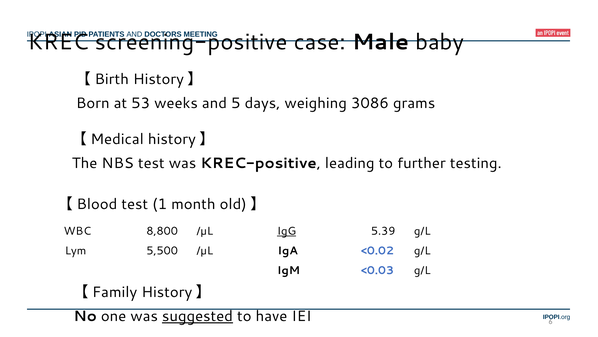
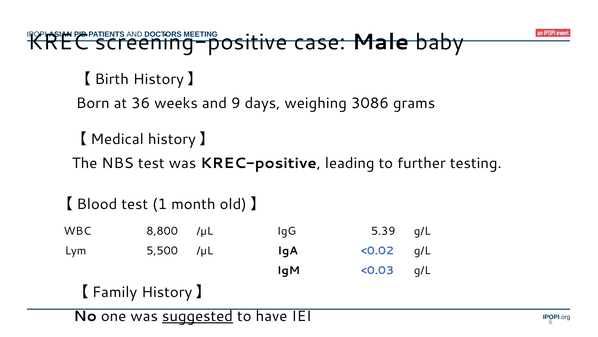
53: 53 -> 36 (141, 103)
5: 5 -> 9 (236, 103)
IgG underline: present -> none (287, 231)
